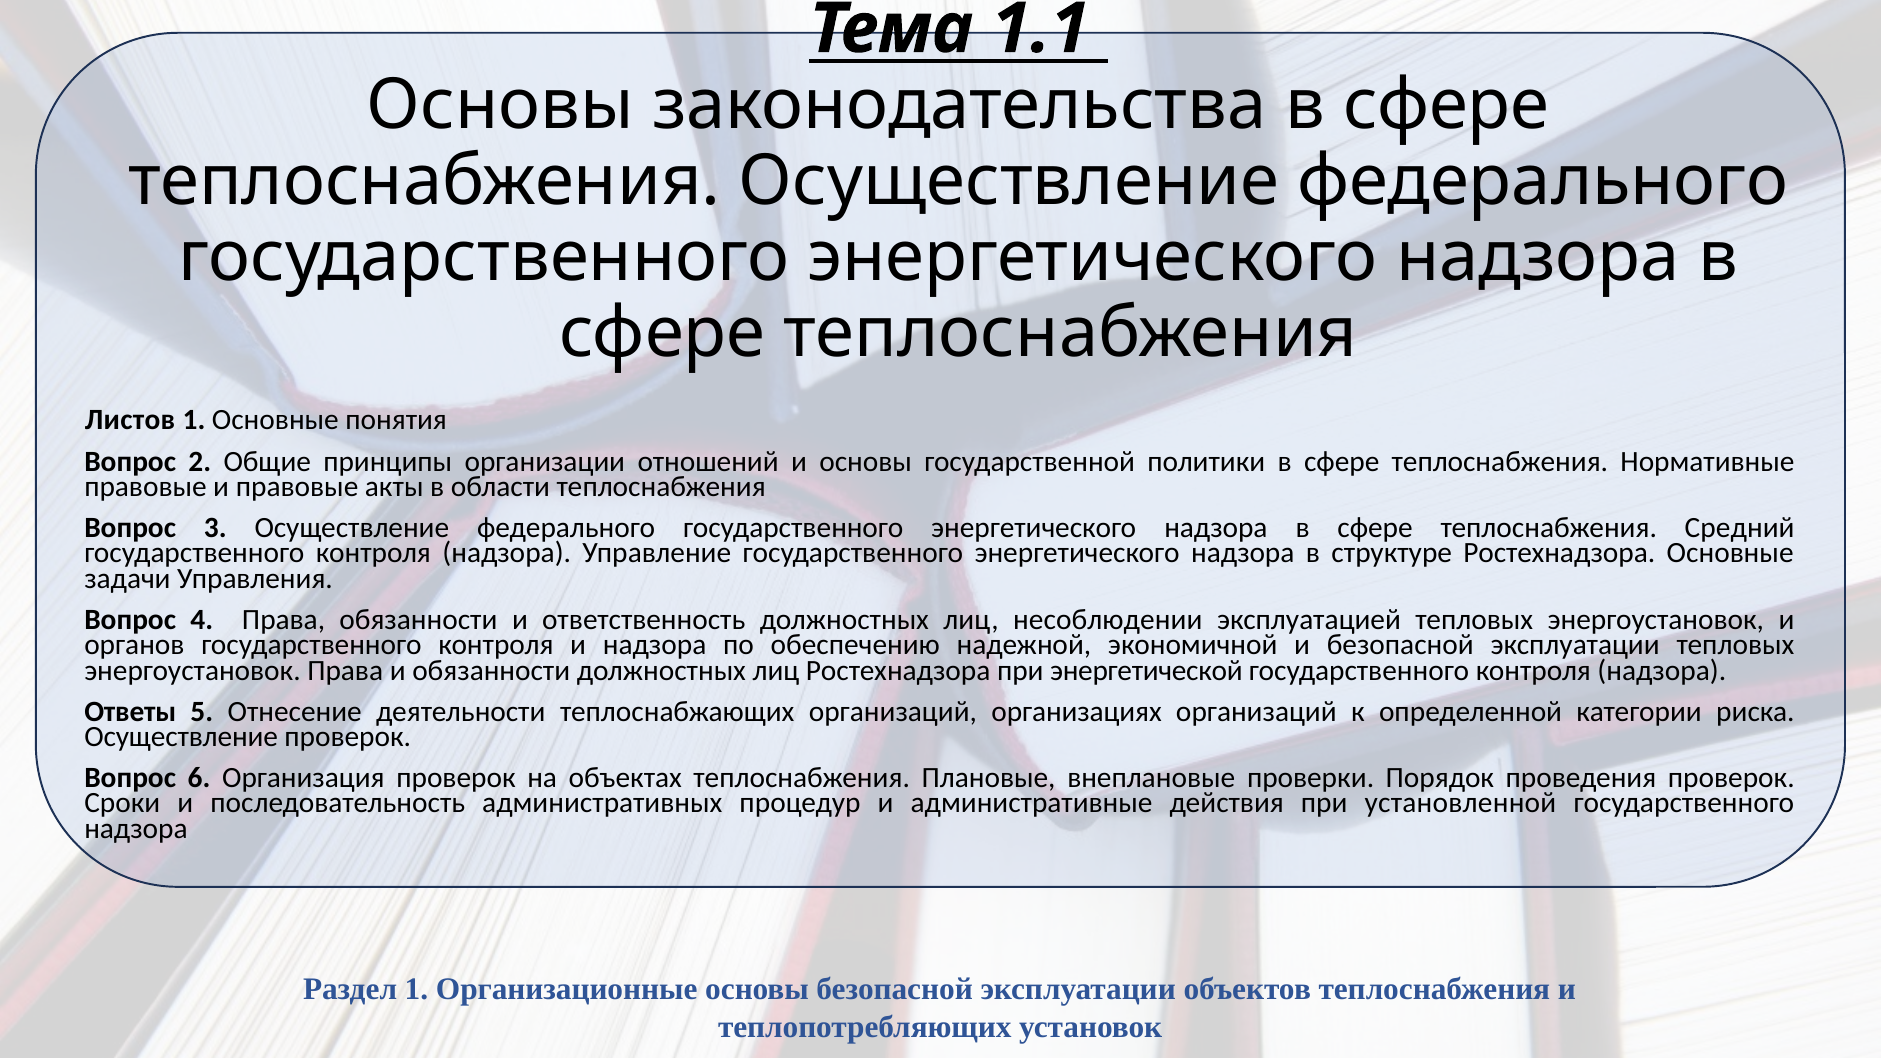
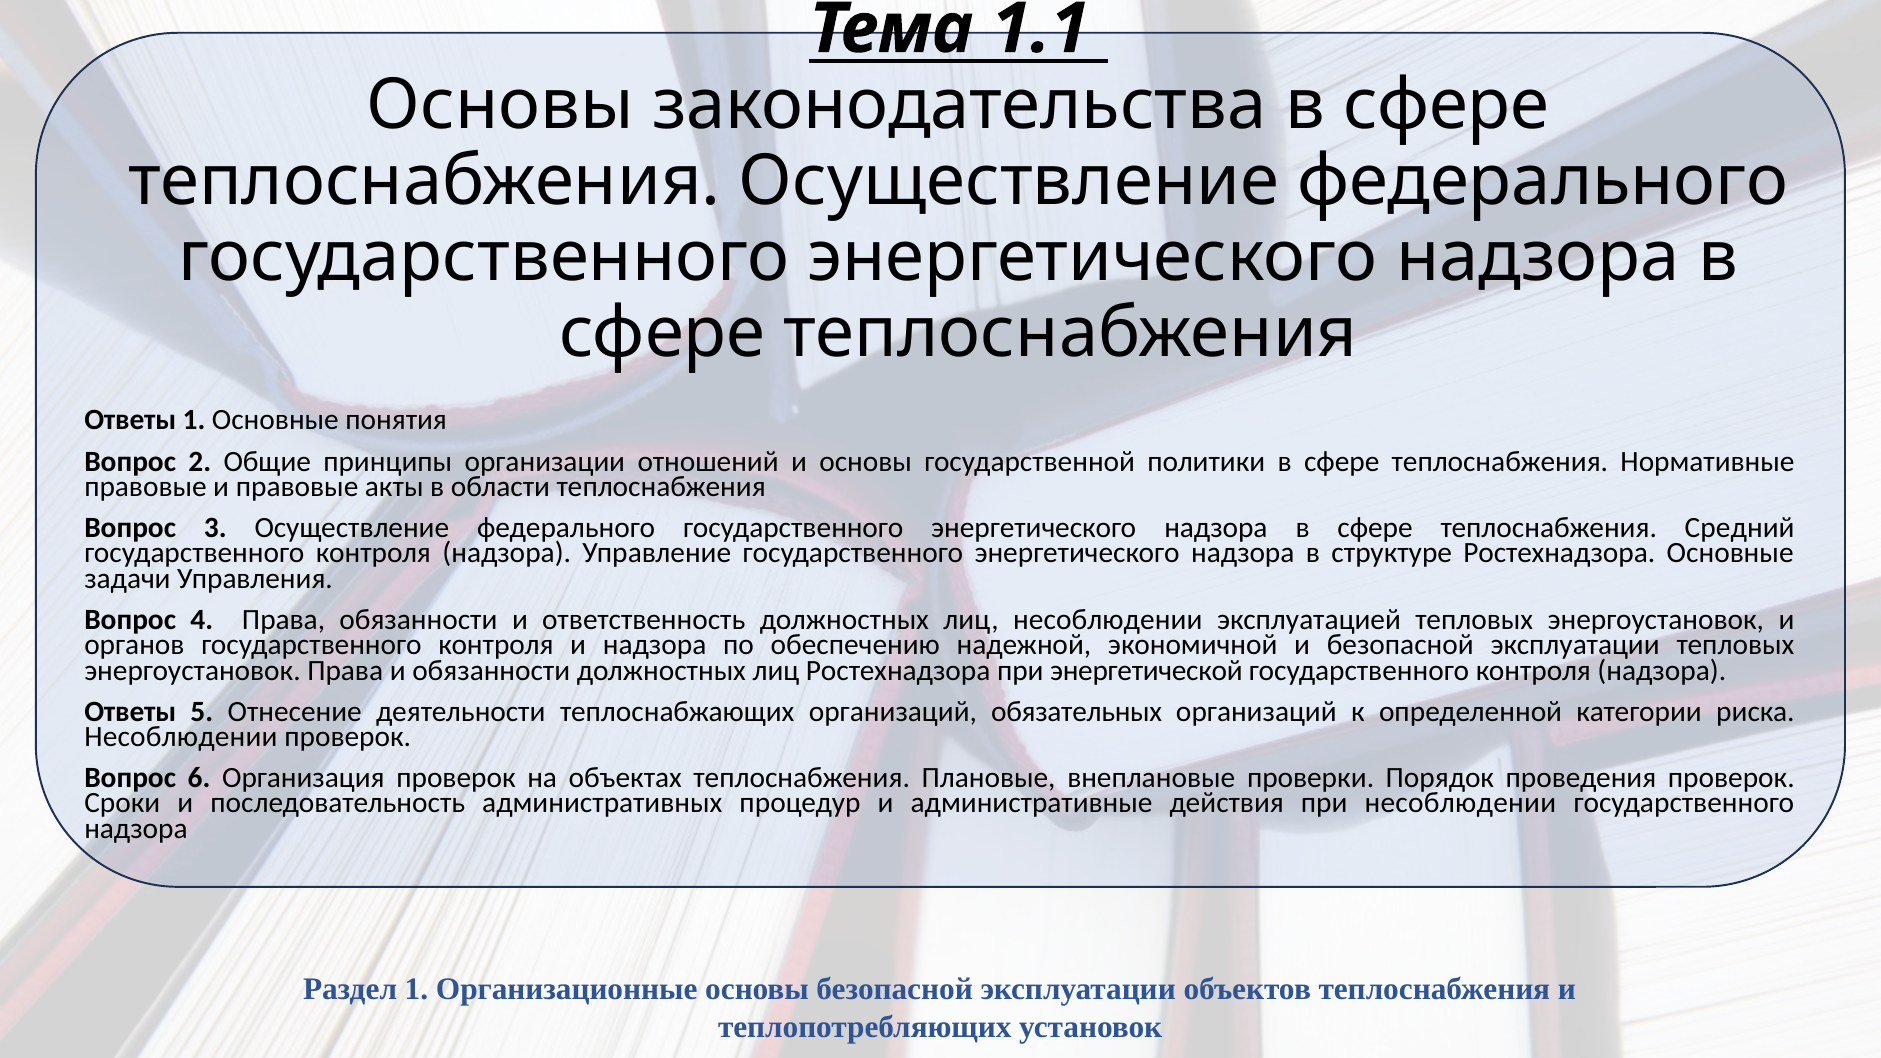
Листов: Листов -> Ответы (130, 420)
организациях: организациях -> обязательных (1077, 711)
Осуществление: Осуществление -> Несоблюдении (181, 737)
при установленной: установленной -> несоблюдении (1460, 803)
